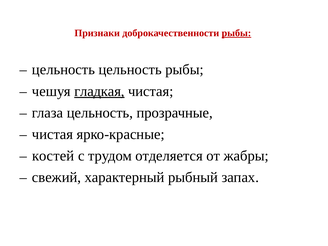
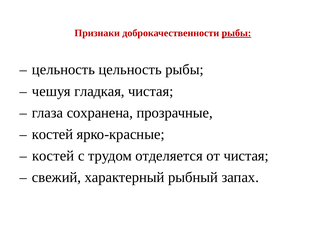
гладкая underline: present -> none (99, 91)
глаза цельность: цельность -> сохранена (100, 113)
чистая: чистая -> костей (53, 134)
от жабры: жабры -> чистая (246, 156)
